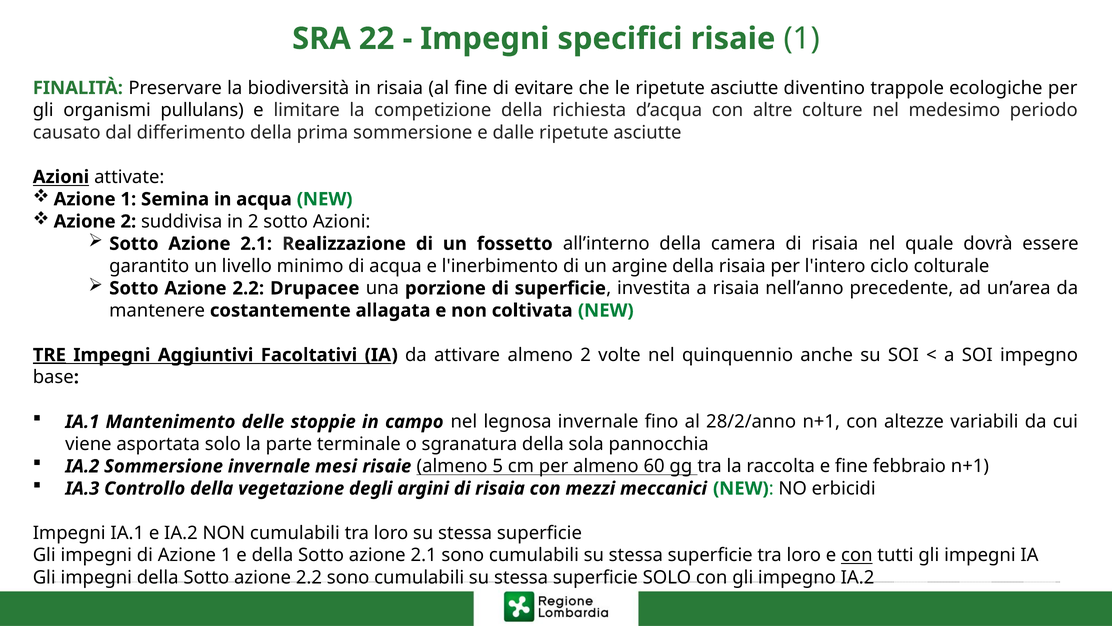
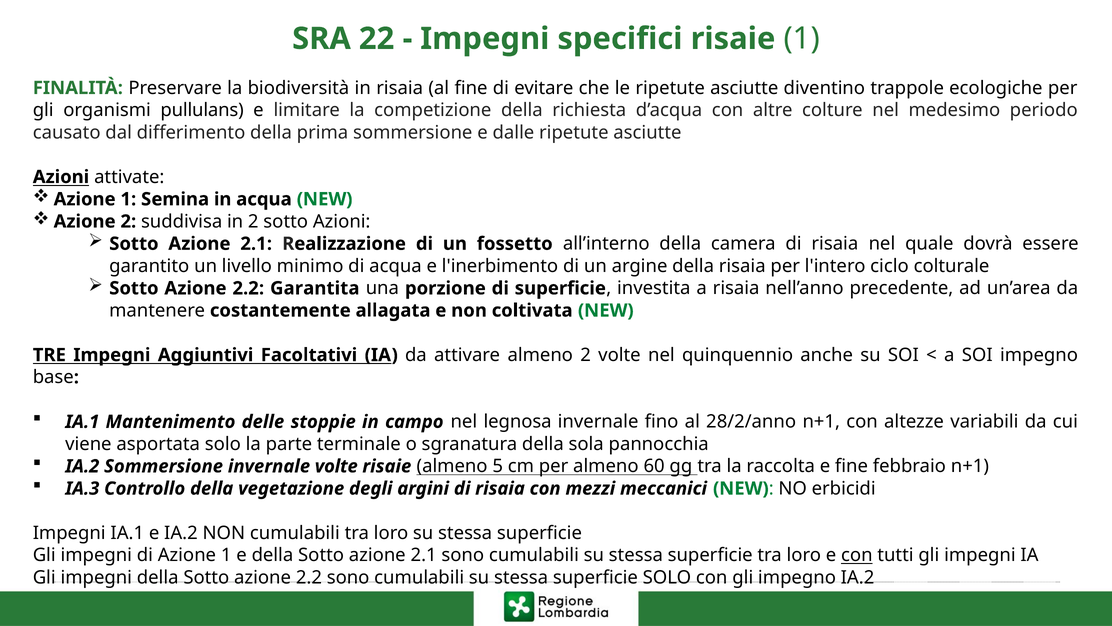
Drupacee: Drupacee -> Garantita (315, 288)
TRE underline: present -> none (49, 355)
invernale mesi: mesi -> volte (336, 466)
